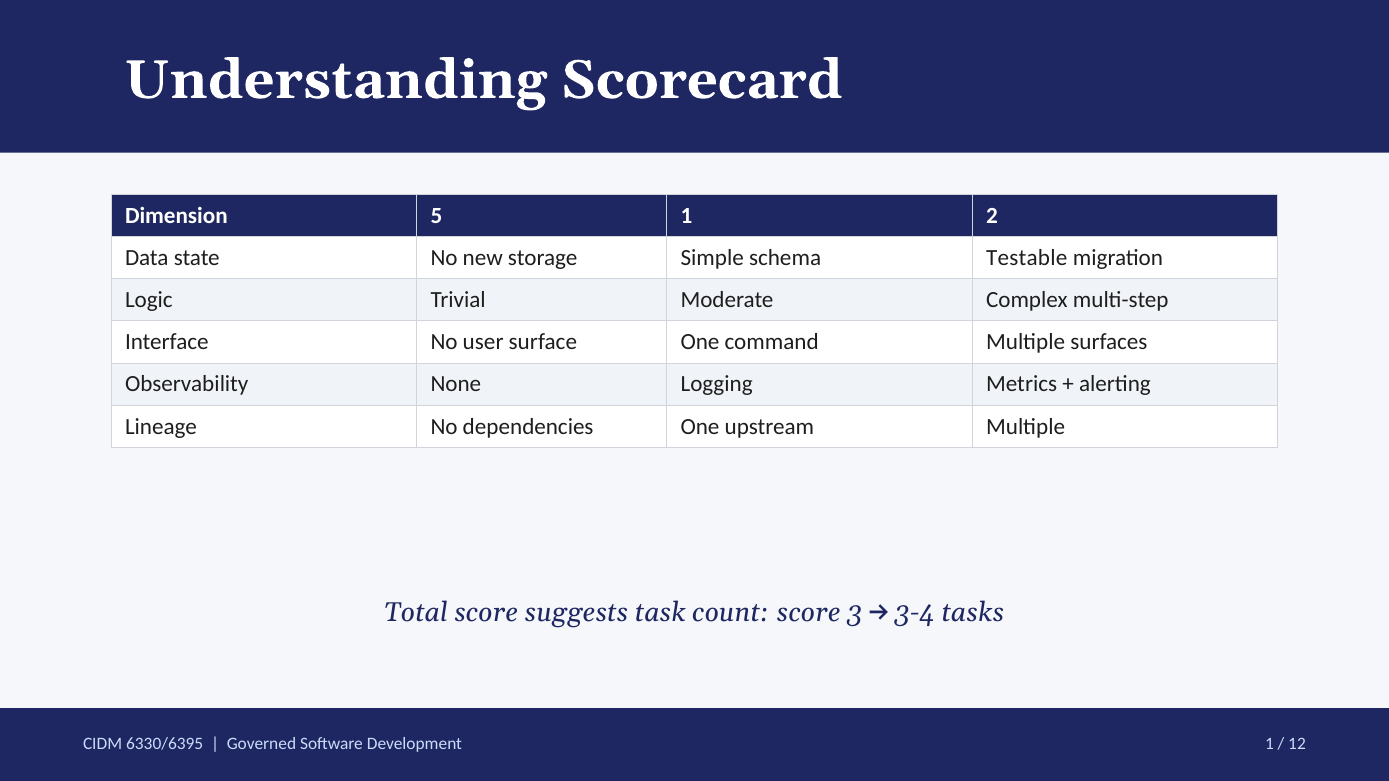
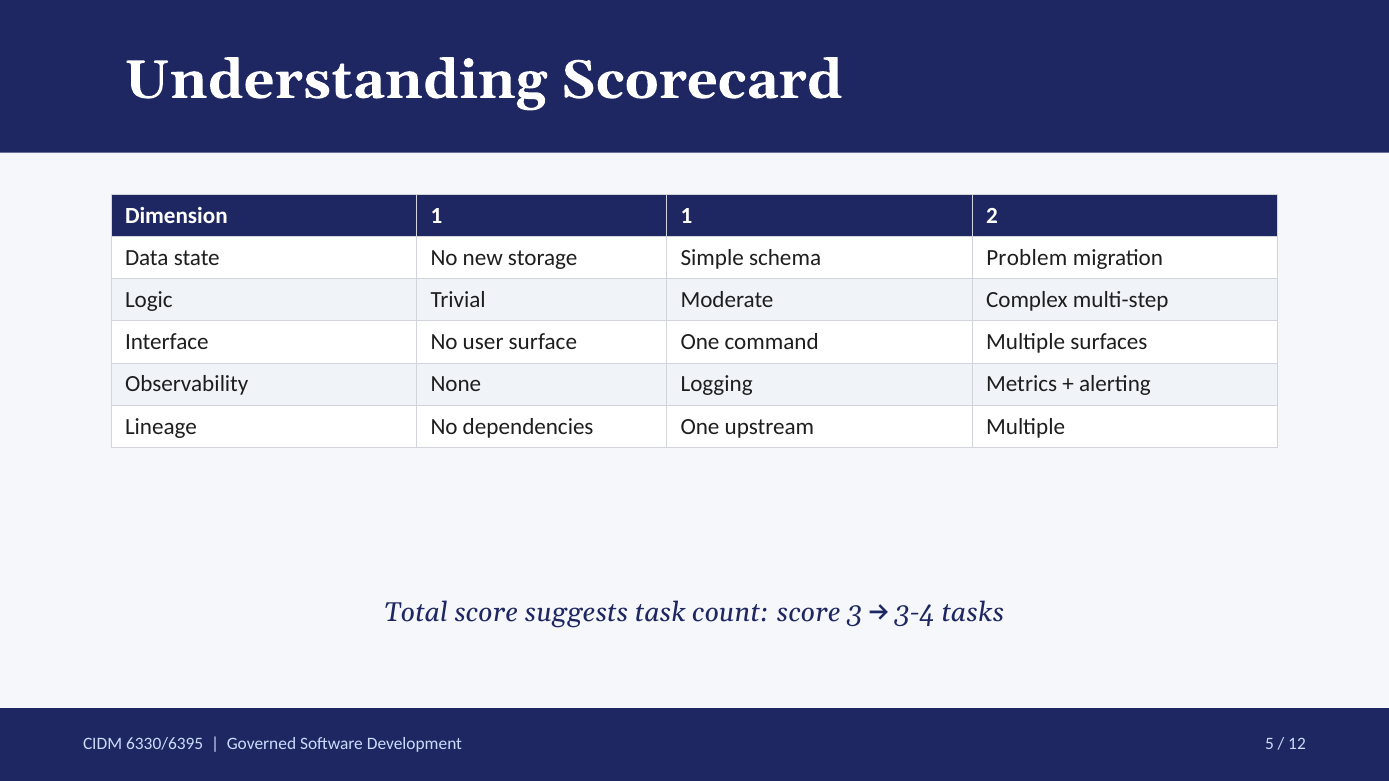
Dimension 5: 5 -> 1 (436, 216)
Testable: Testable -> Problem (1027, 258)
Development 1: 1 -> 5 (1269, 744)
